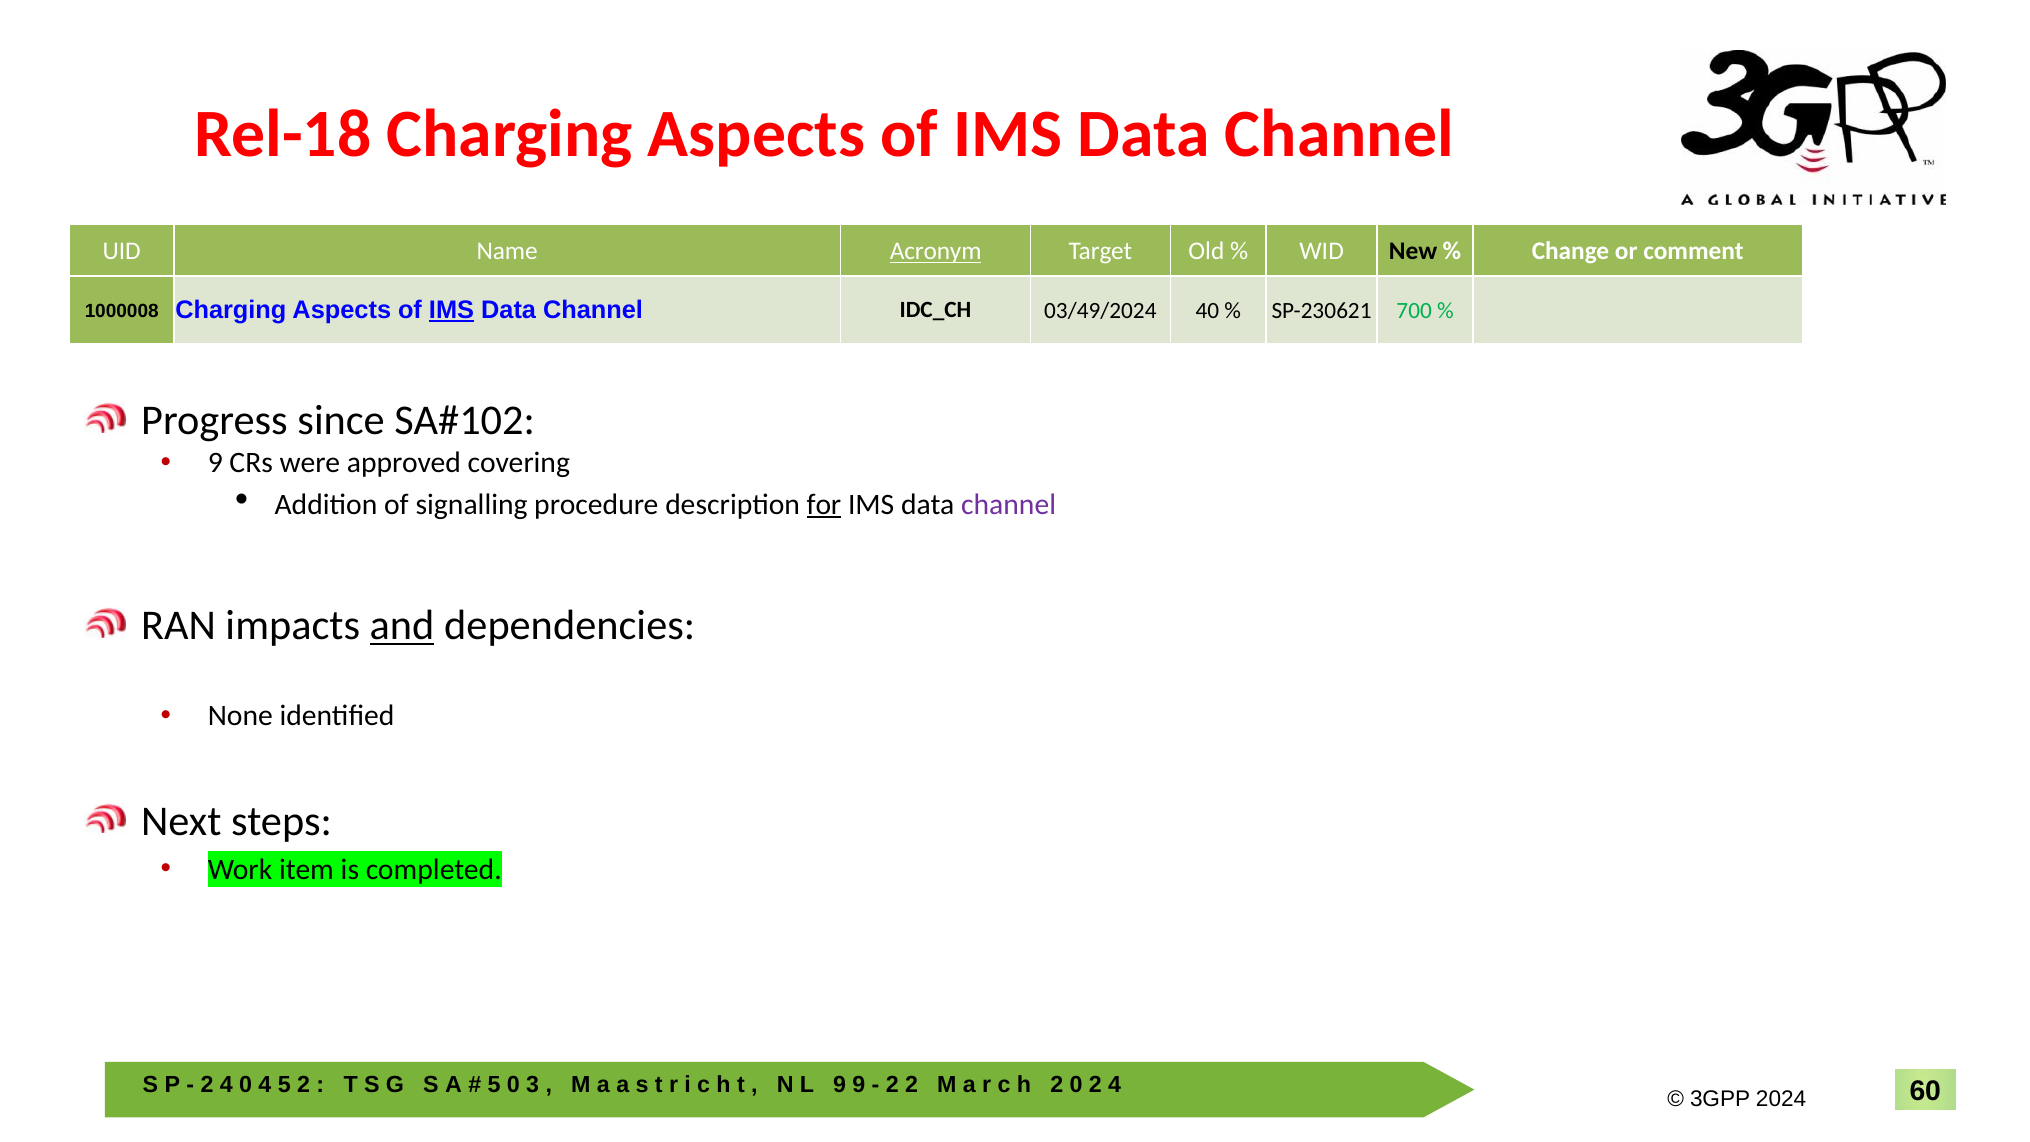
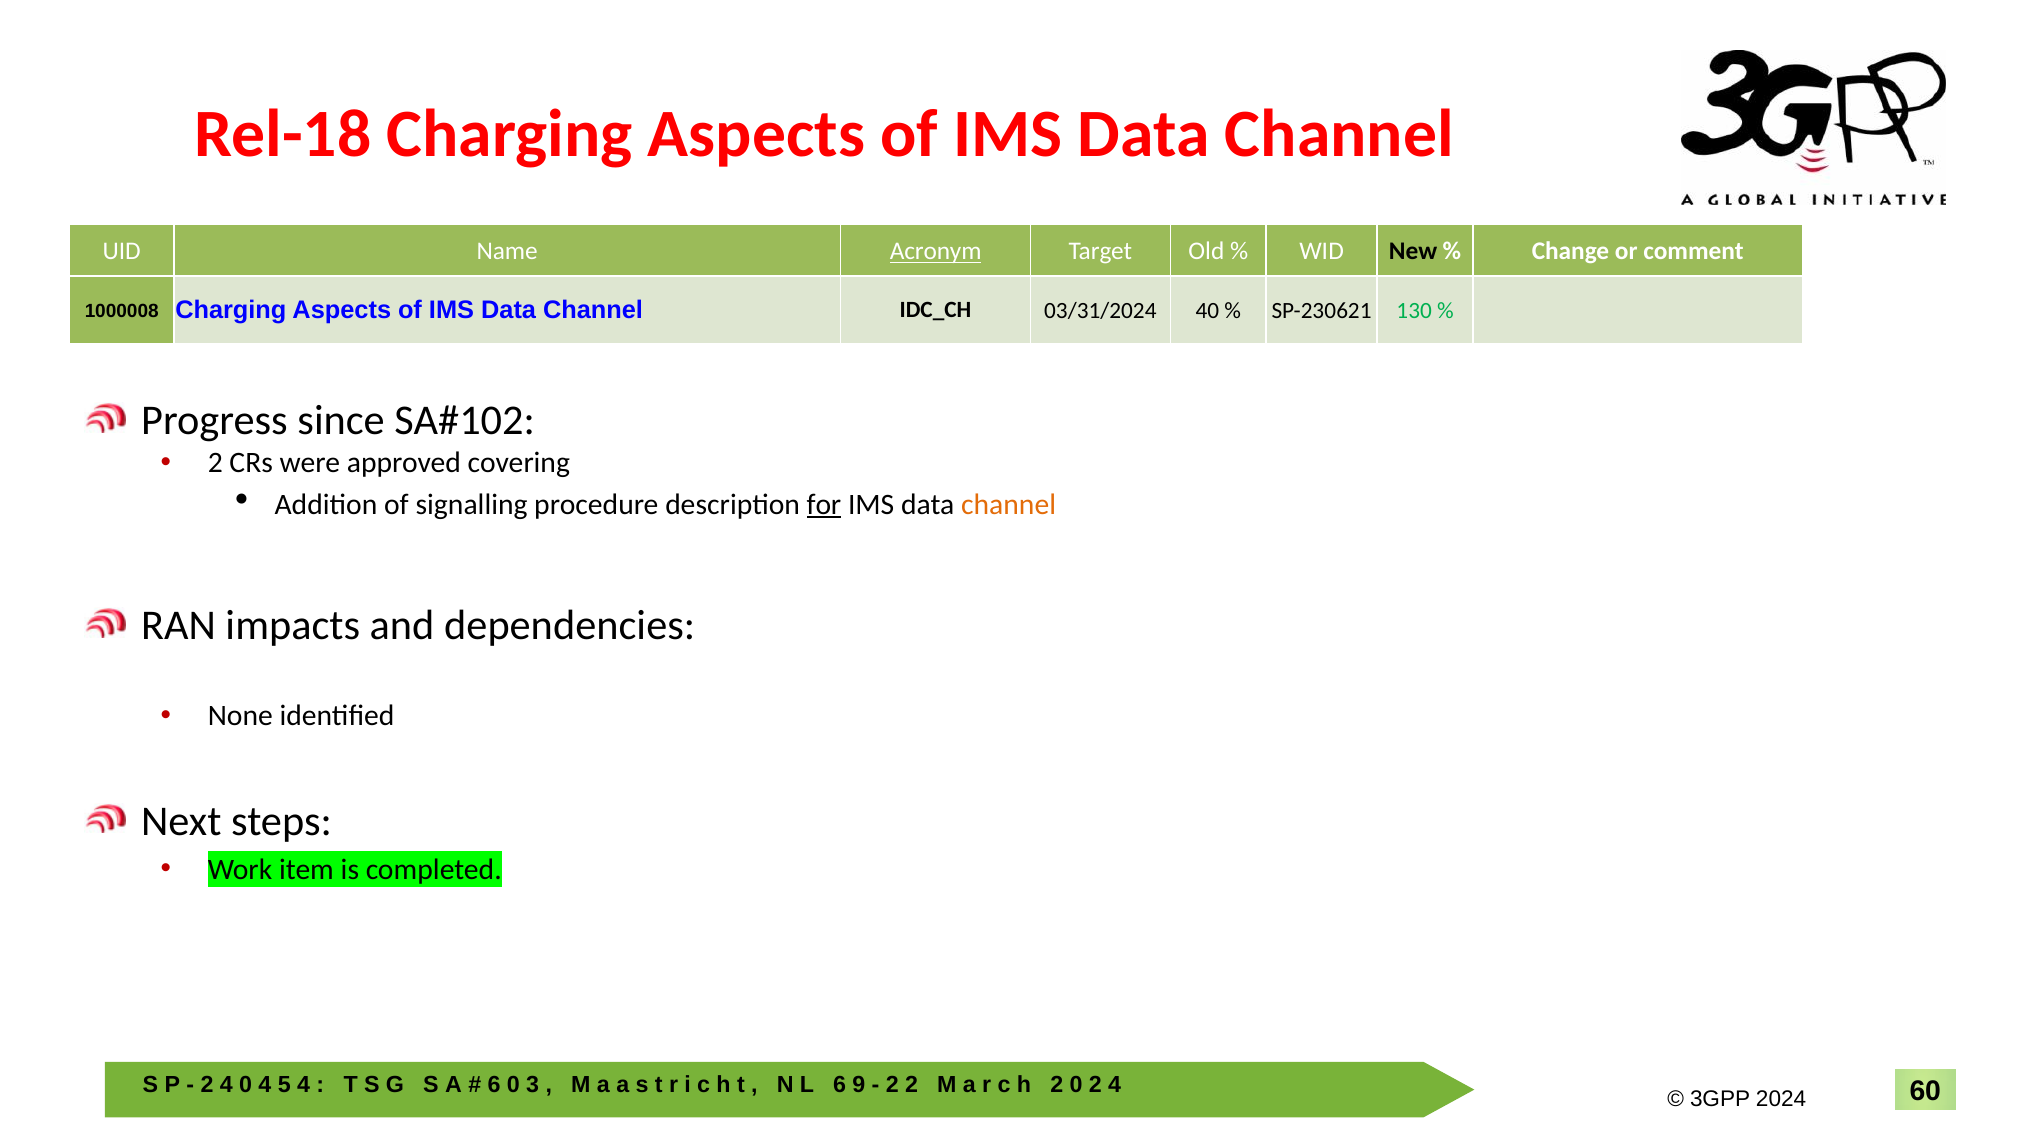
IMS underline: present -> none (452, 310)
03/49/2024: 03/49/2024 -> 03/31/2024 (1100, 311)
700: 700 -> 130 (1414, 311)
9: 9 -> 2 (215, 463)
channel colour: purple -> orange (1009, 505)
and underline: present -> none (402, 626)
2: 2 -> 4 (304, 1084)
5: 5 -> 6 (494, 1084)
9: 9 -> 6 (840, 1084)
